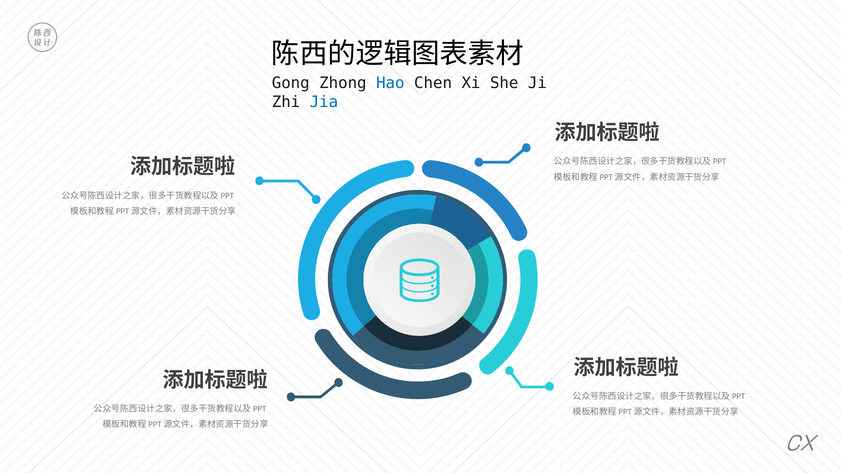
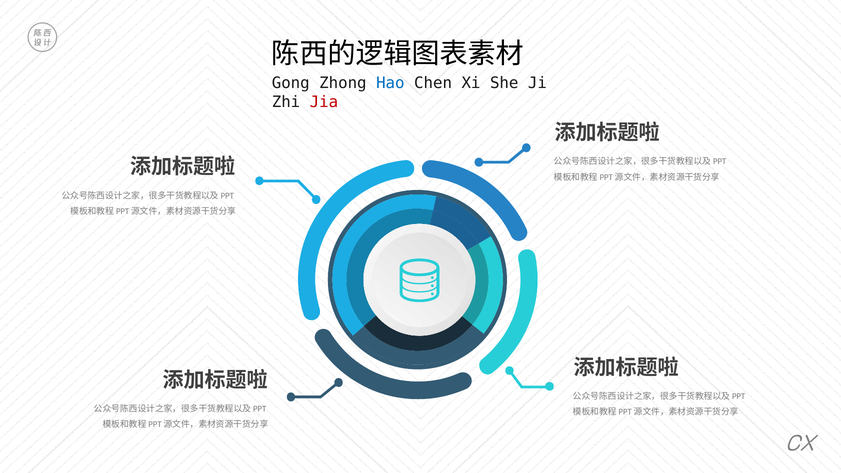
Jia colour: blue -> red (324, 102)
